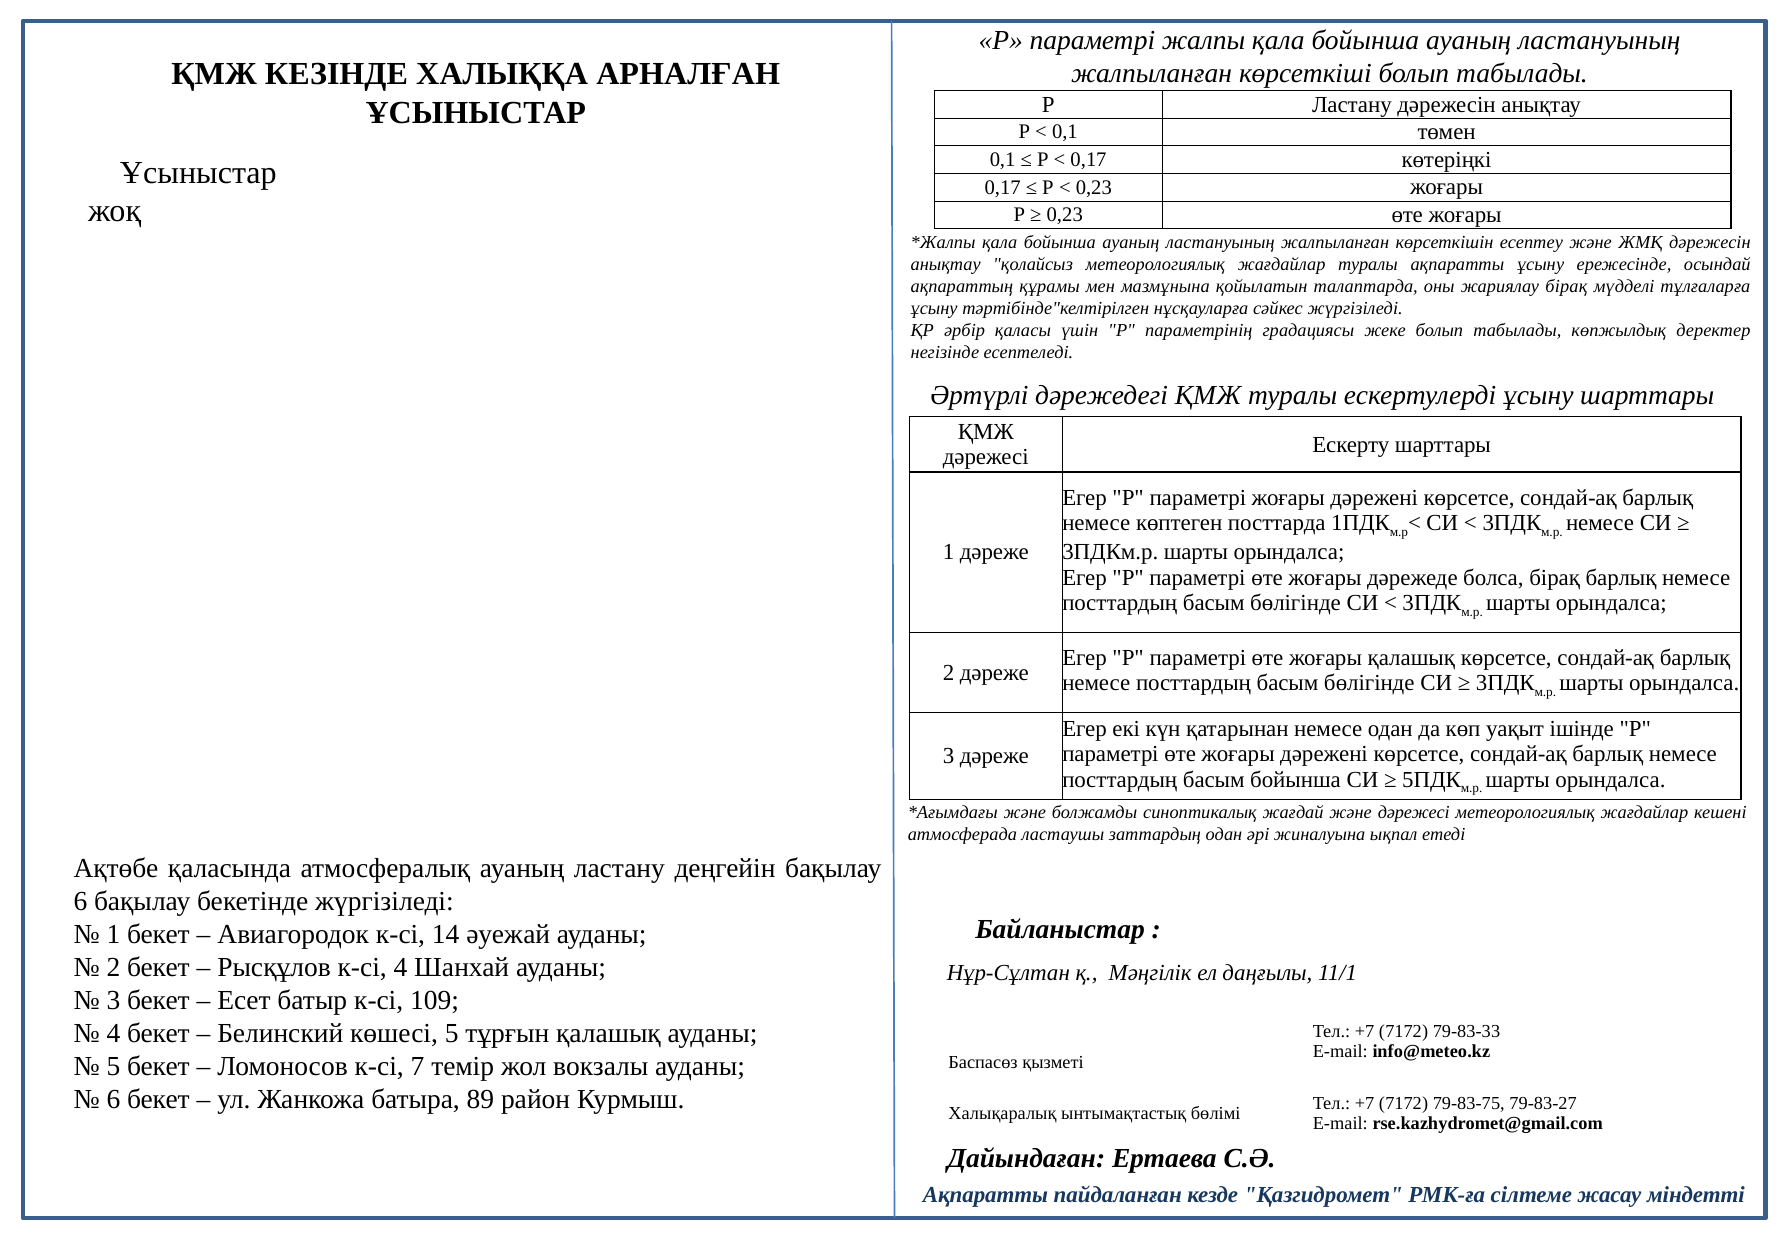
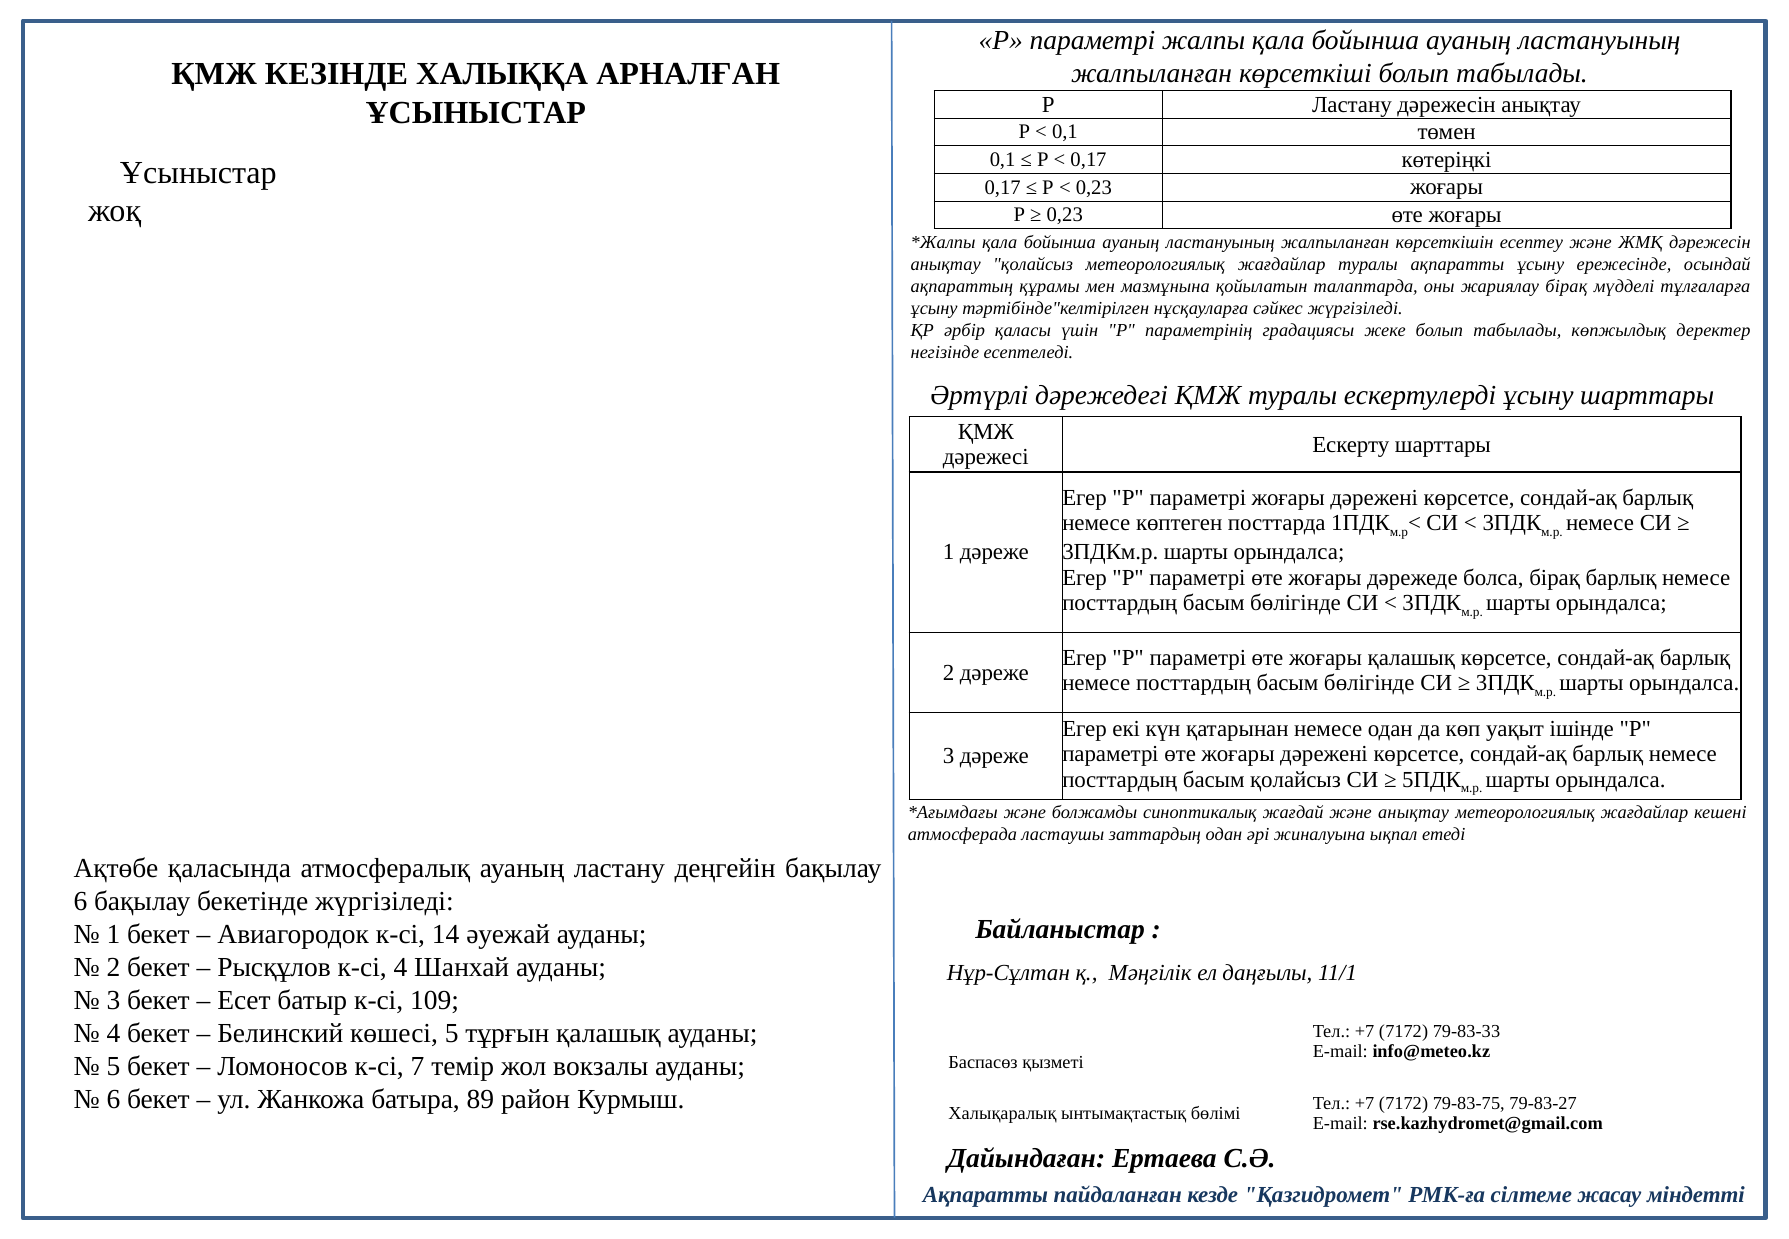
басым бойынша: бойынша -> қолайсыз (1296, 779)
және дәрежесі: дәрежесі -> анықтау (1414, 812)
